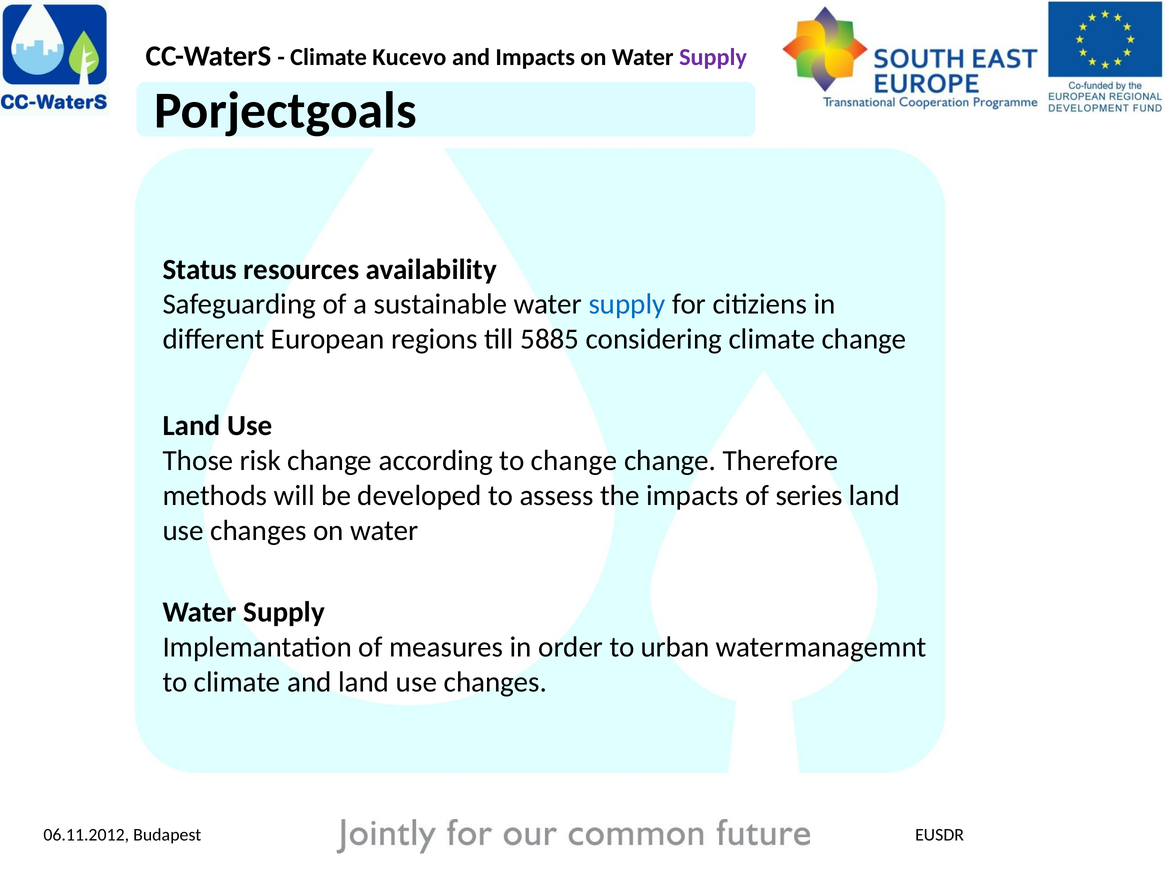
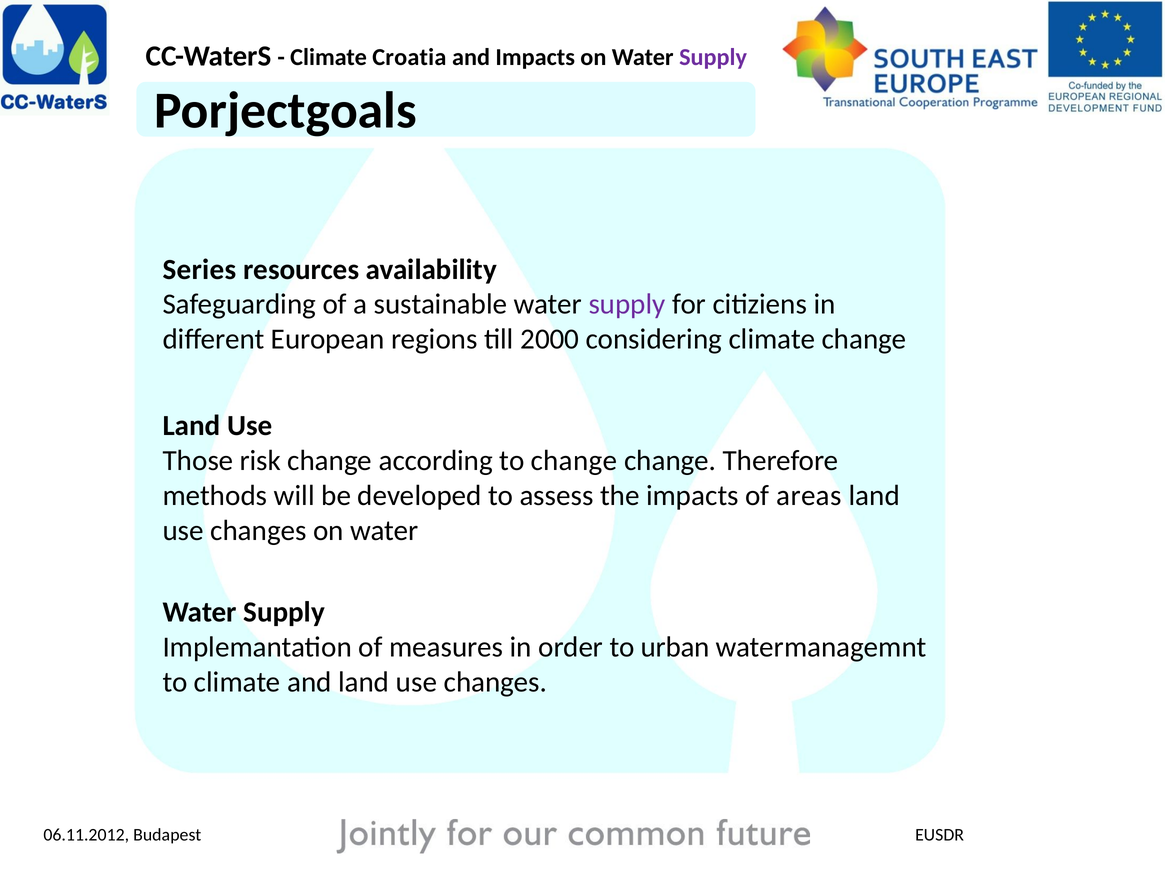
Kucevo: Kucevo -> Croatia (409, 57)
Status: Status -> Series (200, 269)
supply colour: blue -> purple (627, 304)
5885: 5885 -> 2000 (550, 339)
series: series -> areas (809, 495)
